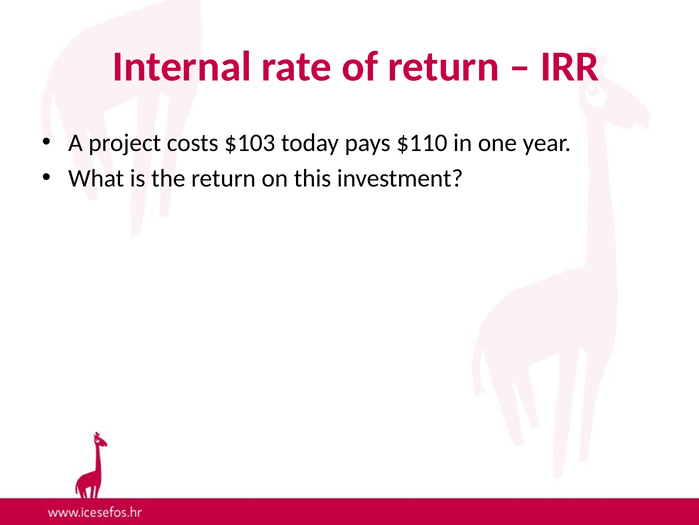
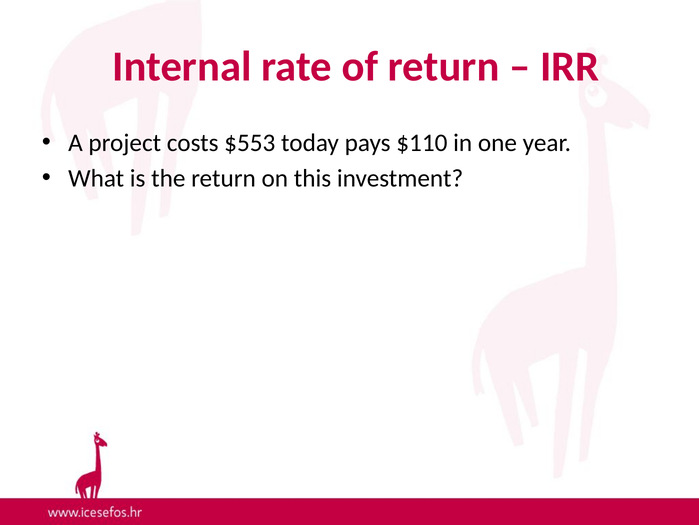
$103: $103 -> $553 (250, 143)
